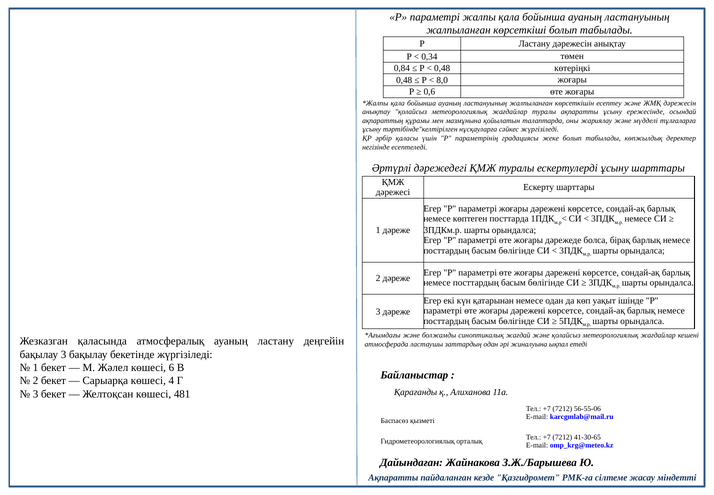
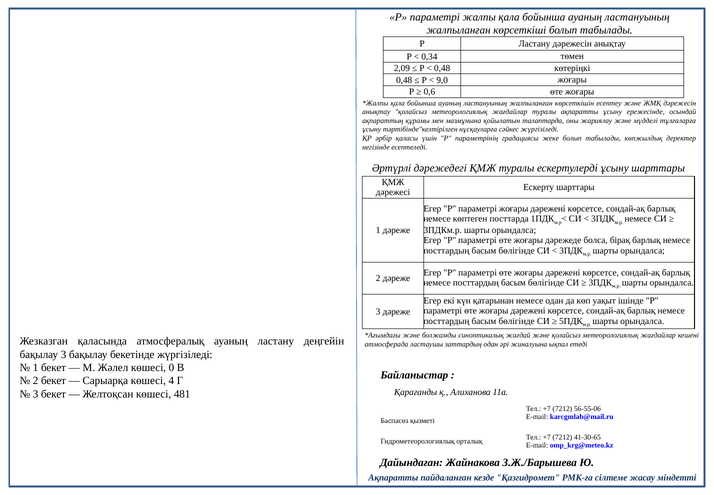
0,84: 0,84 -> 2,09 (402, 68)
8,0: 8,0 -> 9,0 (442, 80)
6: 6 -> 0 (171, 367)
